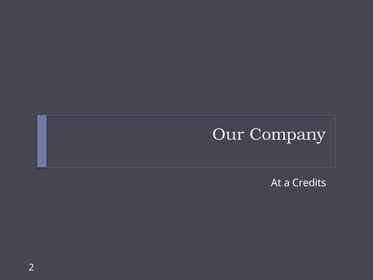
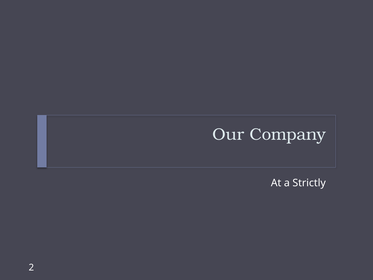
Credits: Credits -> Strictly (309, 183)
